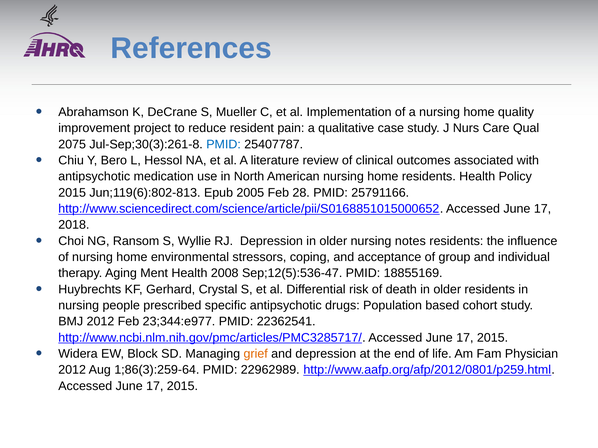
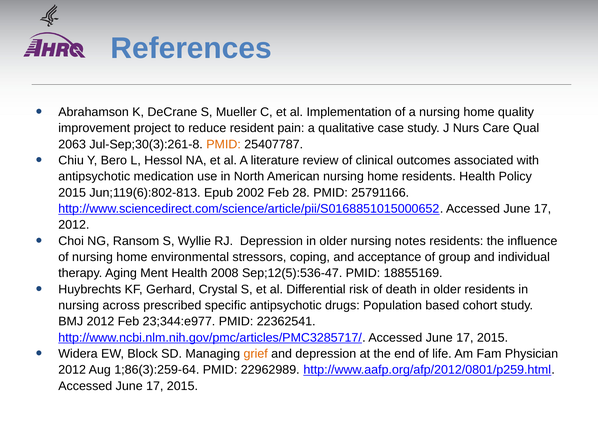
2075: 2075 -> 2063 (72, 144)
PMID colour: blue -> orange (224, 144)
2005: 2005 -> 2002 (250, 193)
2018: 2018 -> 2012 (74, 225)
people: people -> across (121, 306)
